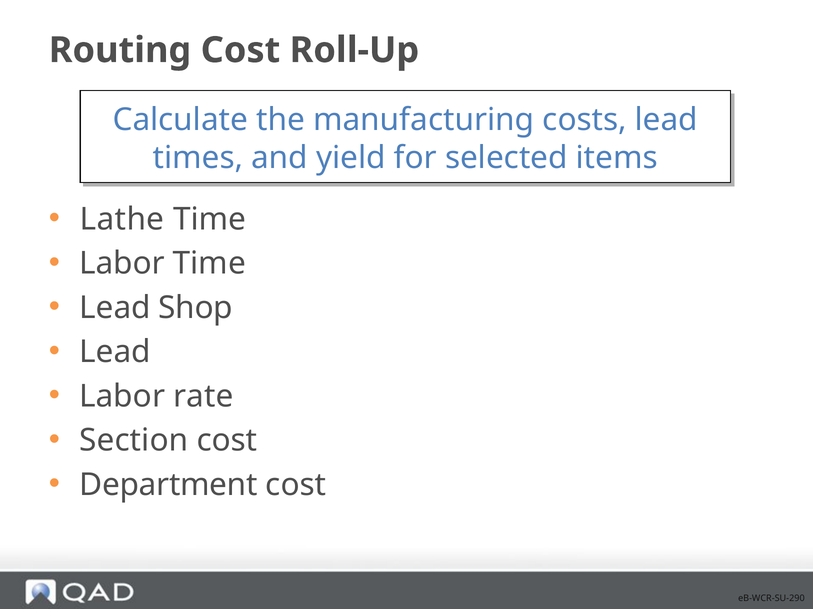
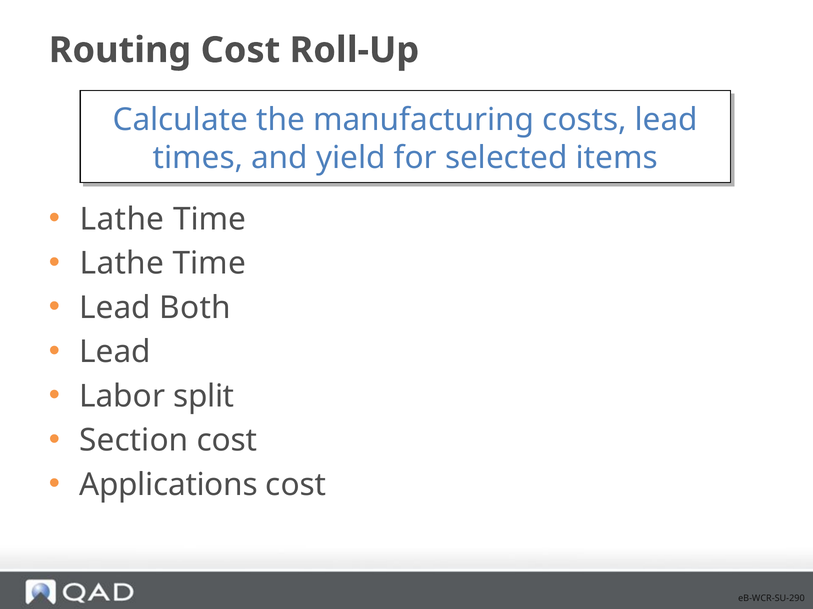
Labor: Labor -> Lathe (122, 264)
Shop: Shop -> Both (195, 308)
rate: rate -> split (204, 397)
Department: Department -> Applications (168, 485)
